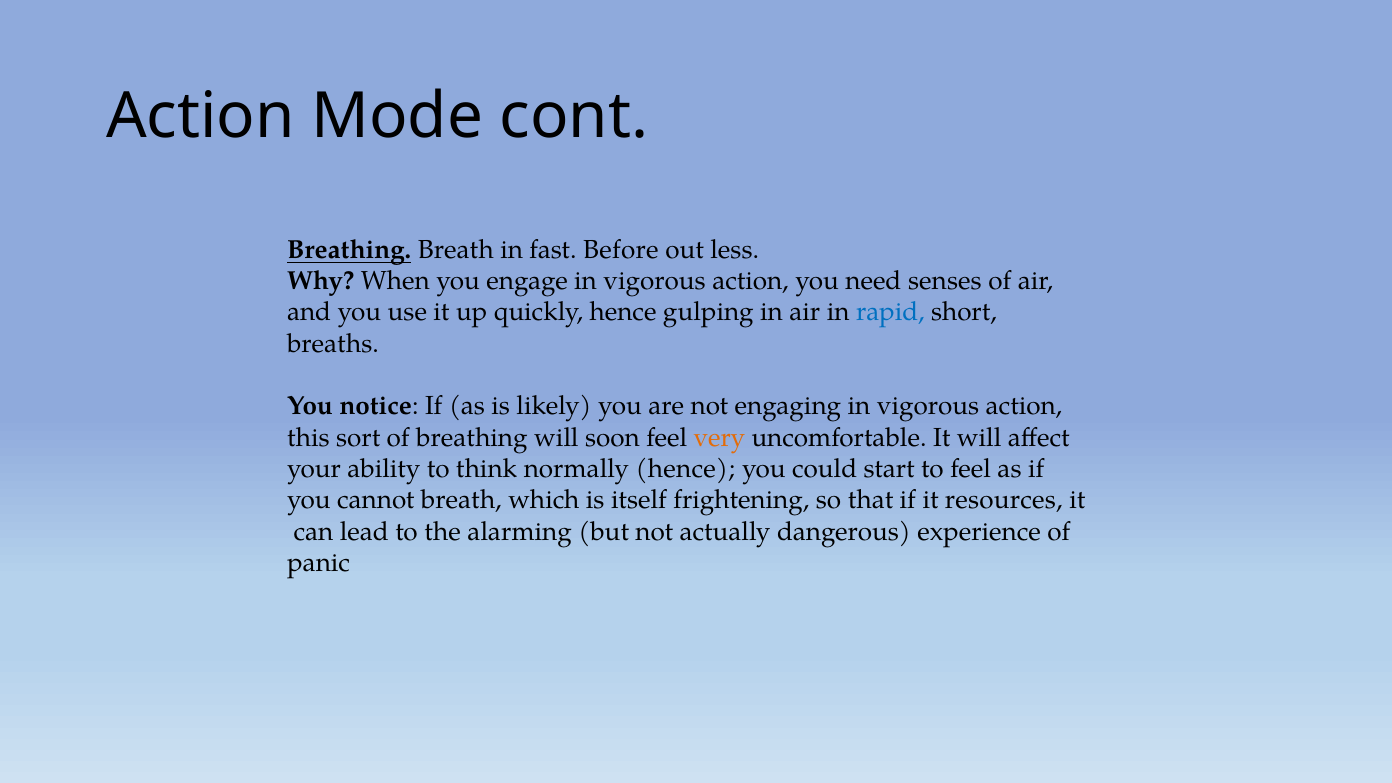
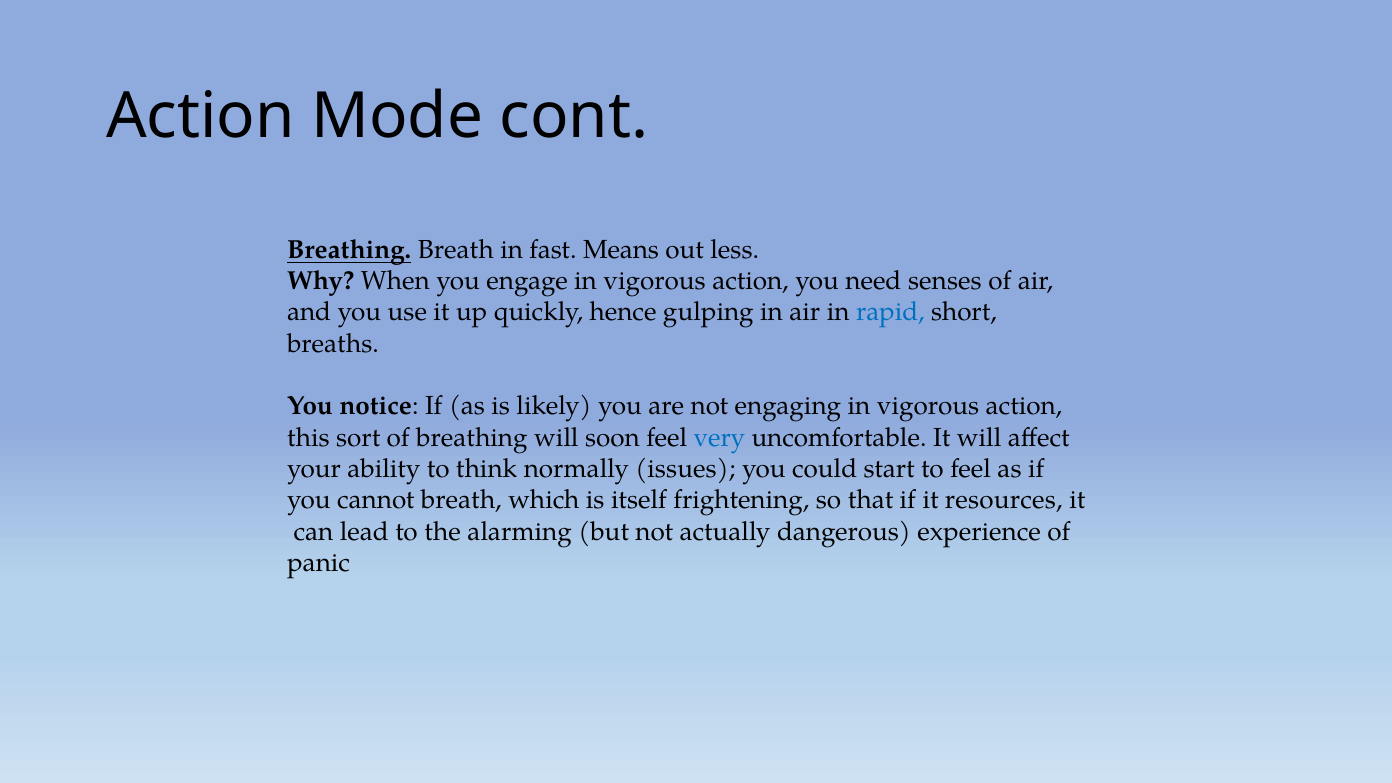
Before: Before -> Means (621, 250)
very colour: orange -> blue (719, 438)
normally hence: hence -> issues (685, 469)
